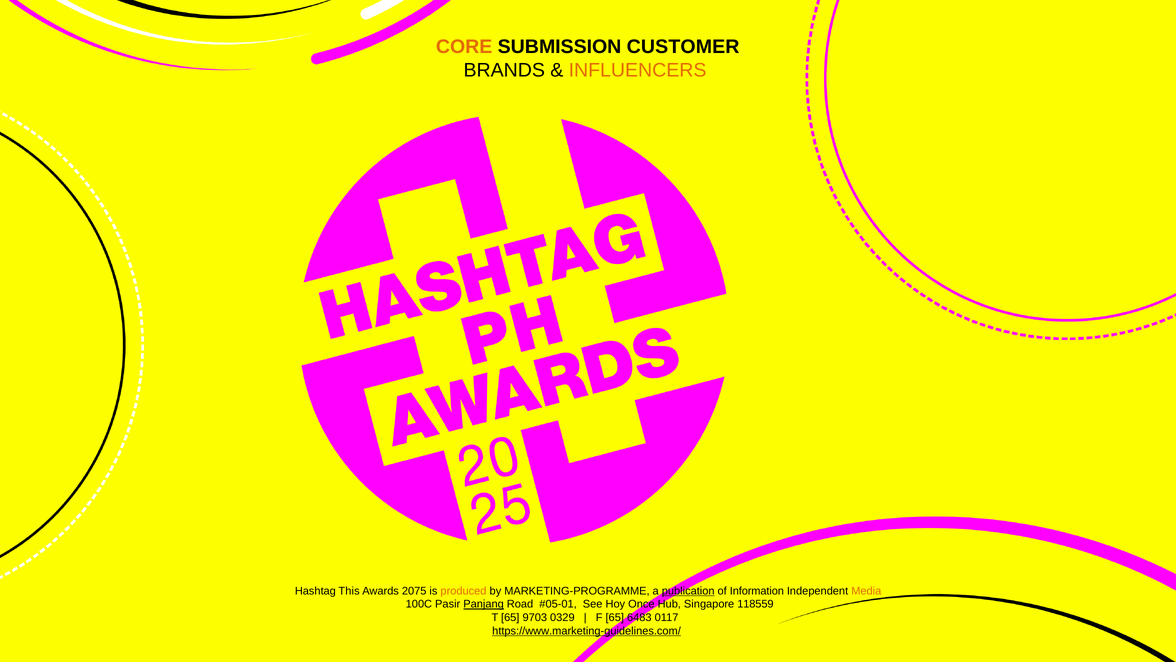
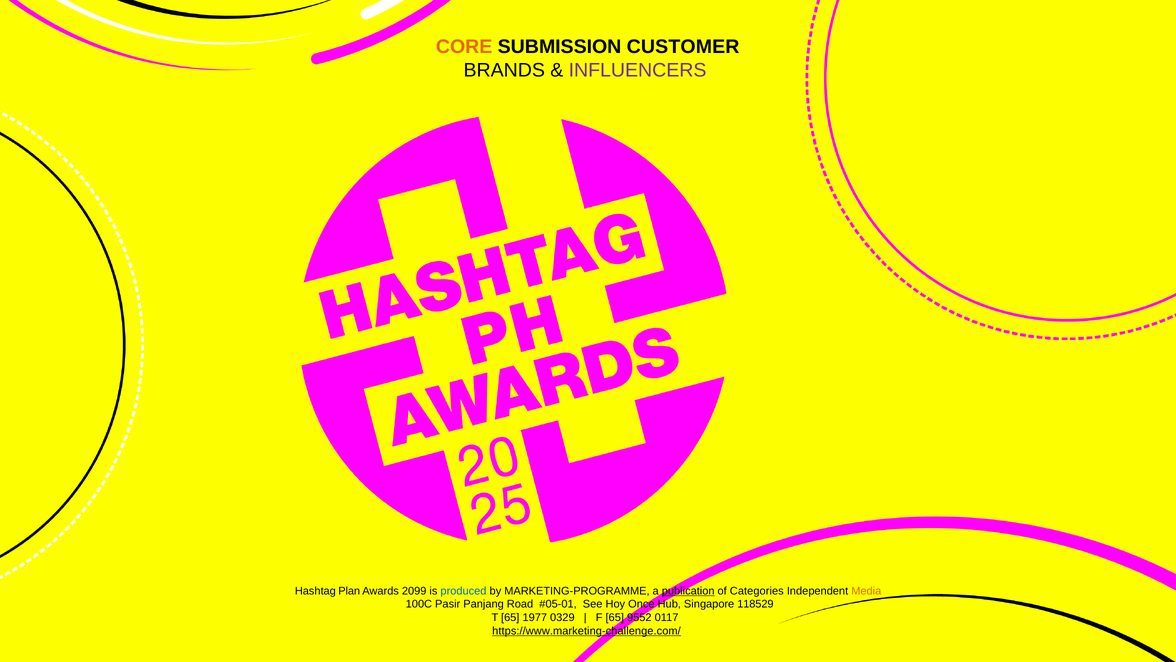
INFLUENCERS colour: orange -> purple (638, 70)
This: This -> Plan (349, 591)
2075: 2075 -> 2099 (414, 591)
produced colour: orange -> blue (463, 591)
Information: Information -> Categories (757, 591)
Panjang underline: present -> none (484, 604)
118559: 118559 -> 118529 (755, 604)
9703: 9703 -> 1977 (535, 617)
6483: 6483 -> 9552 (639, 617)
https://www.marketing-guidelines.com/: https://www.marketing-guidelines.com/ -> https://www.marketing-challenge.com/ (587, 630)
